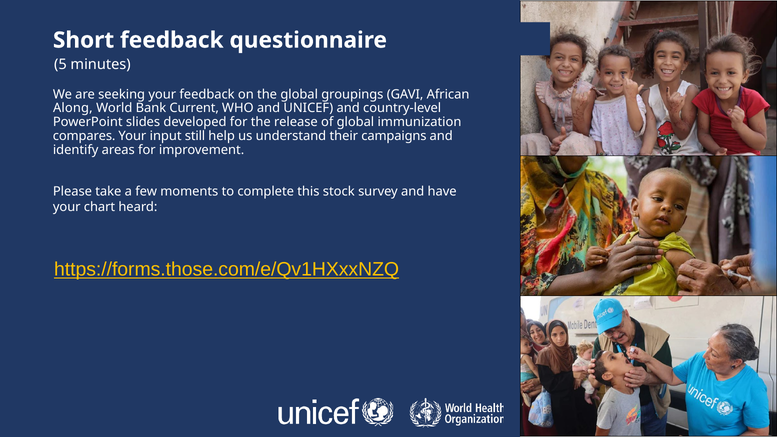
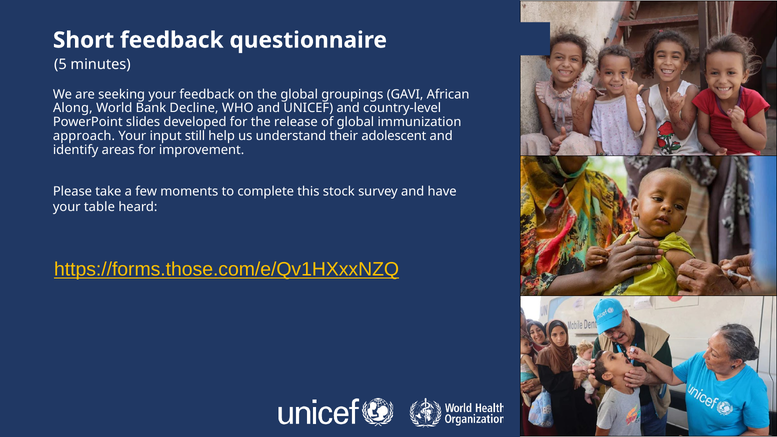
Current: Current -> Decline (194, 108)
compares: compares -> approach (84, 136)
campaigns: campaigns -> adolescent (394, 136)
chart: chart -> table (99, 207)
